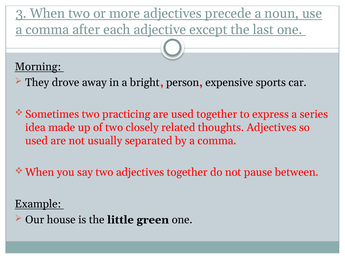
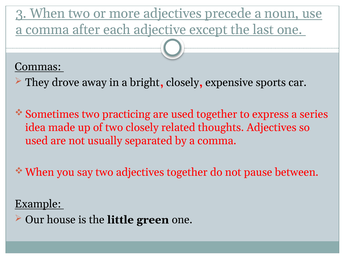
Morning: Morning -> Commas (38, 67)
person: person -> closely (183, 83)
